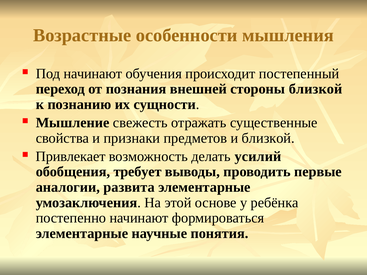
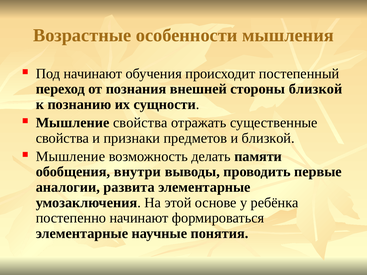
Мышление свежесть: свежесть -> свойства (140, 123)
Привлекает: Привлекает -> Мышление (70, 156)
усилий: усилий -> памяти (258, 156)
требует: требует -> внутри (137, 172)
